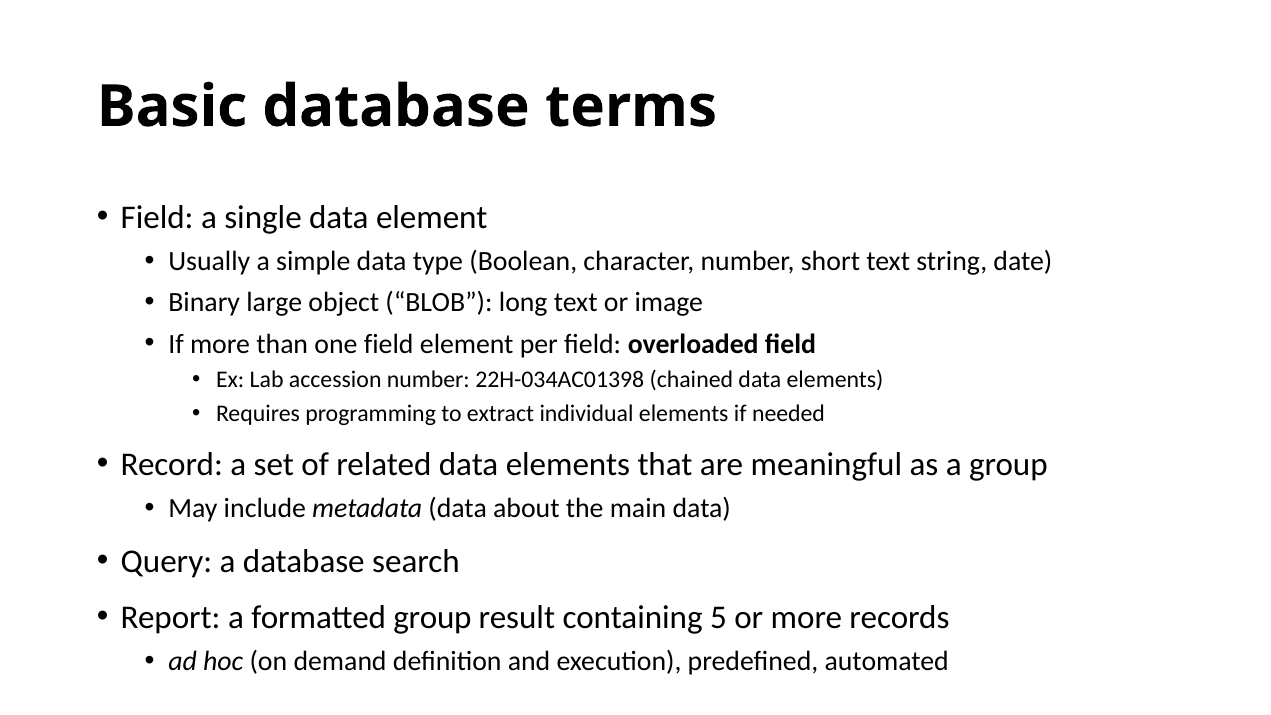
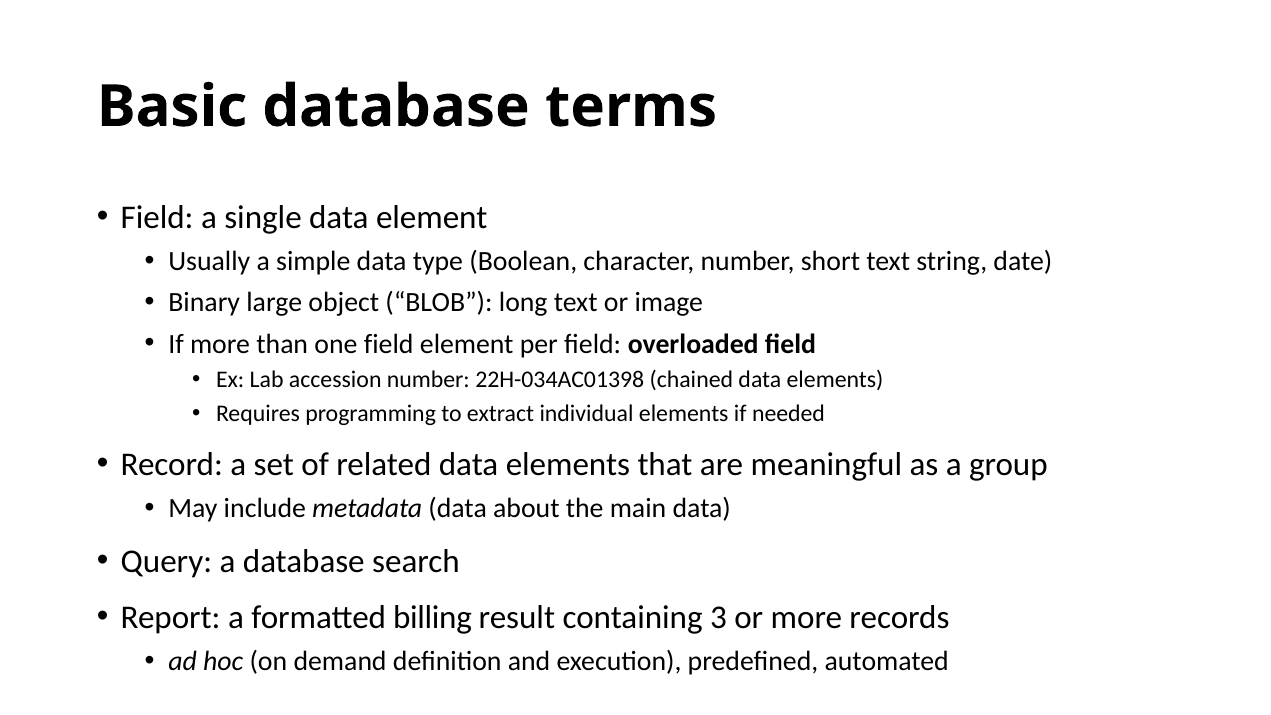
formatted group: group -> billing (433, 617)
5: 5 -> 3 (718, 617)
